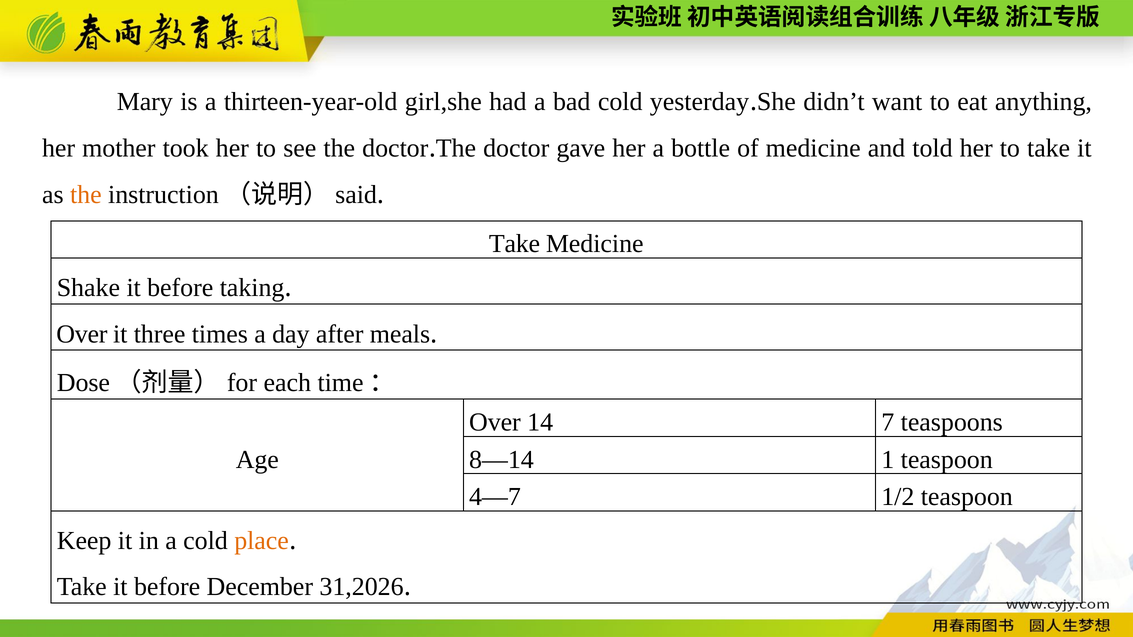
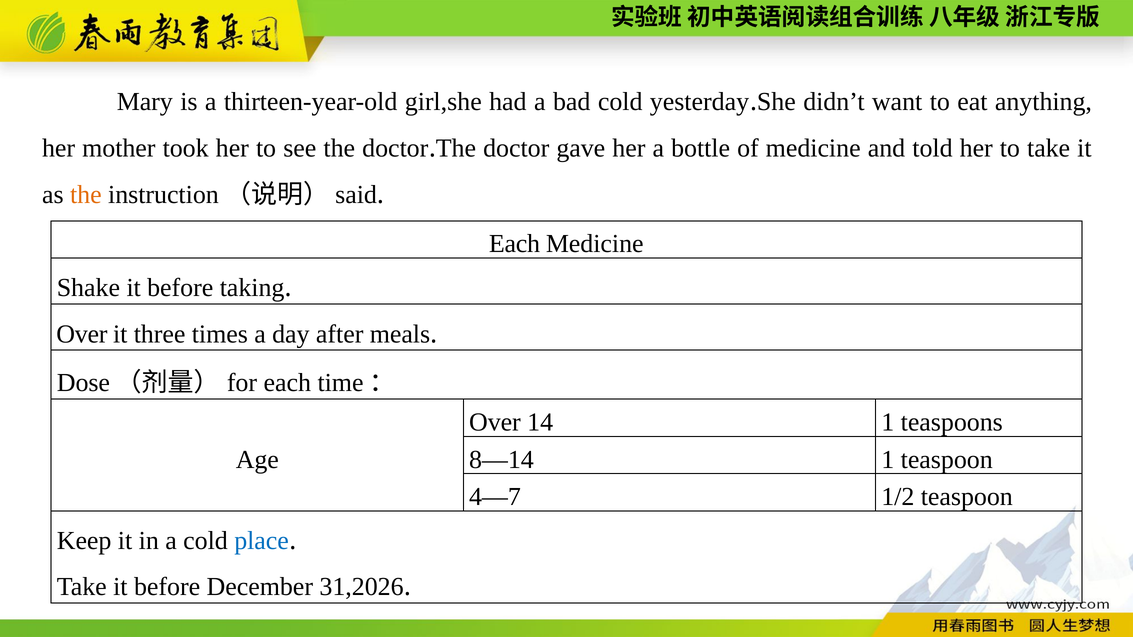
Take: Take -> Each (515, 244)
14 7: 7 -> 1 (888, 422)
place colour: orange -> blue (262, 541)
